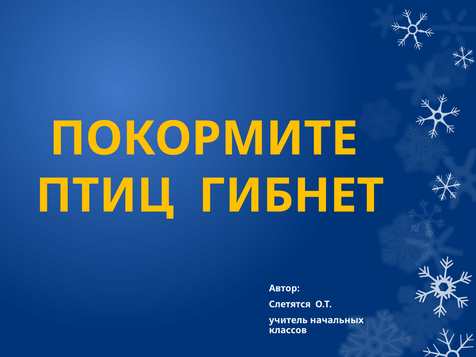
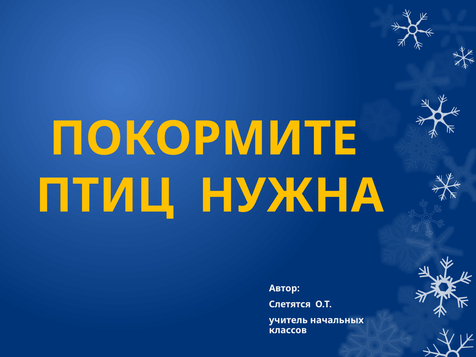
ГИБНЕТ: ГИБНЕТ -> НУЖНА (291, 196)
